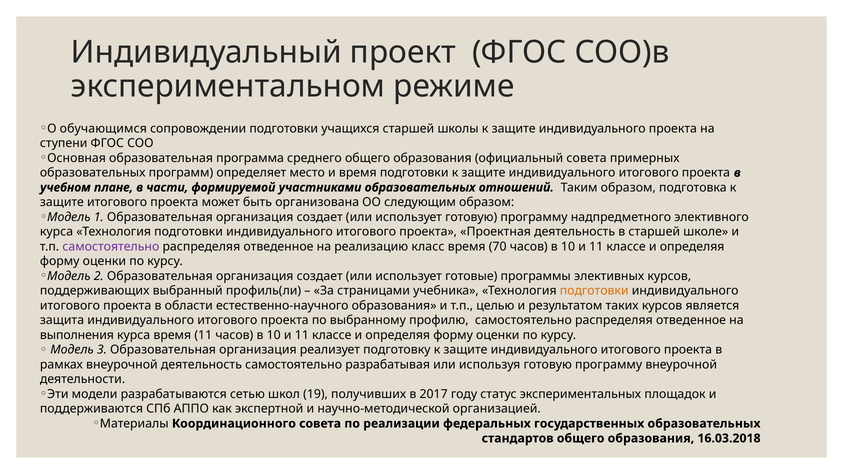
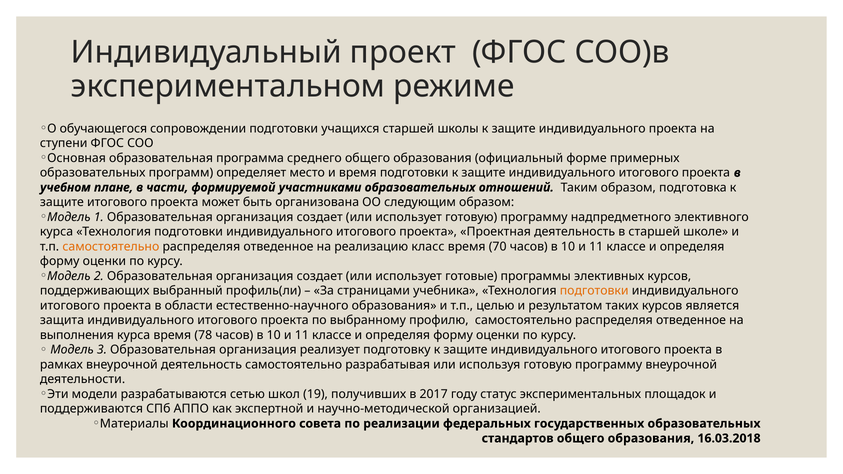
обучающимся: обучающимся -> обучающегося (103, 129)
официальный совета: совета -> форме (587, 158)
самостоятельно colour: purple -> orange (111, 247)
время 11: 11 -> 78 (203, 335)
